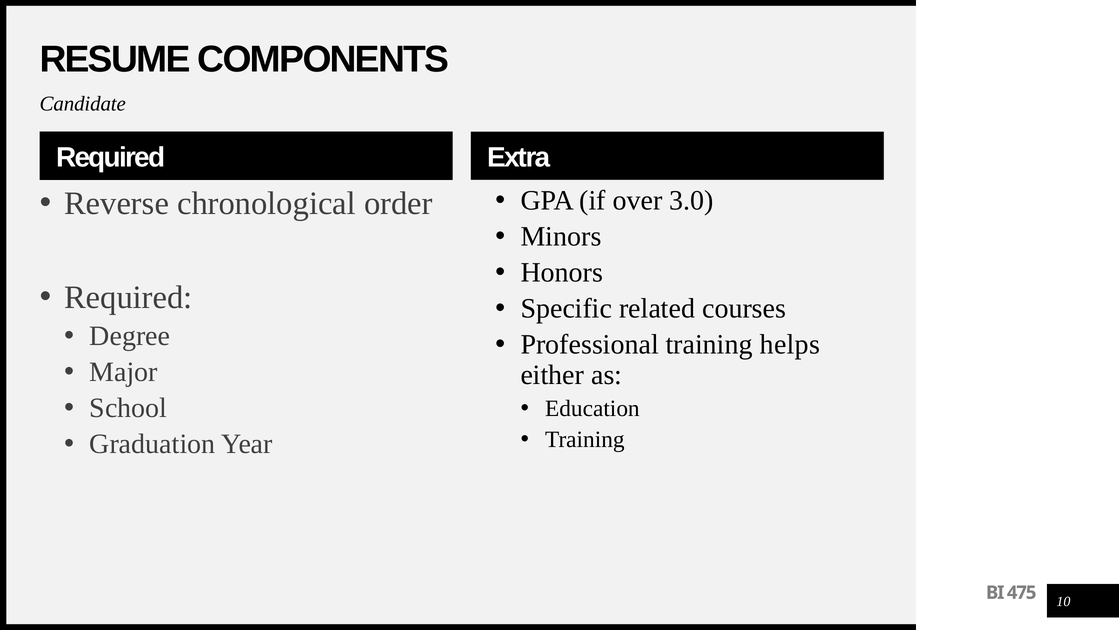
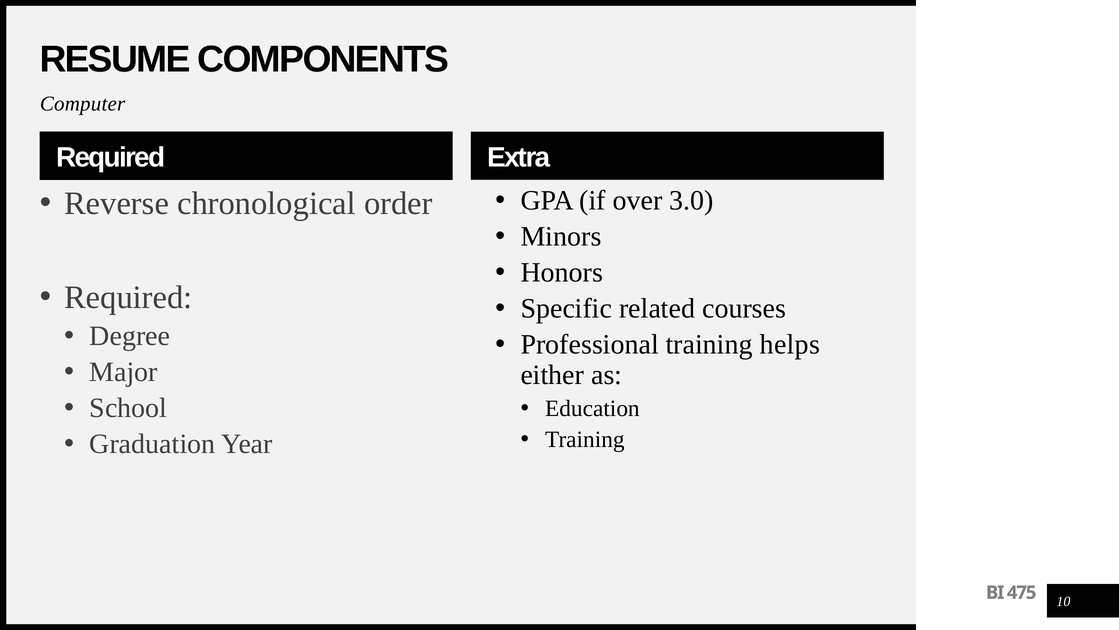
Candidate: Candidate -> Computer (83, 104)
